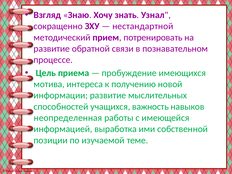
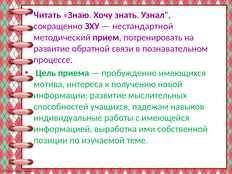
Взгляд: Взгляд -> Читать (47, 15)
важность: важность -> падежам (150, 107)
неопределенная: неопределенная -> индивидуальные (68, 118)
